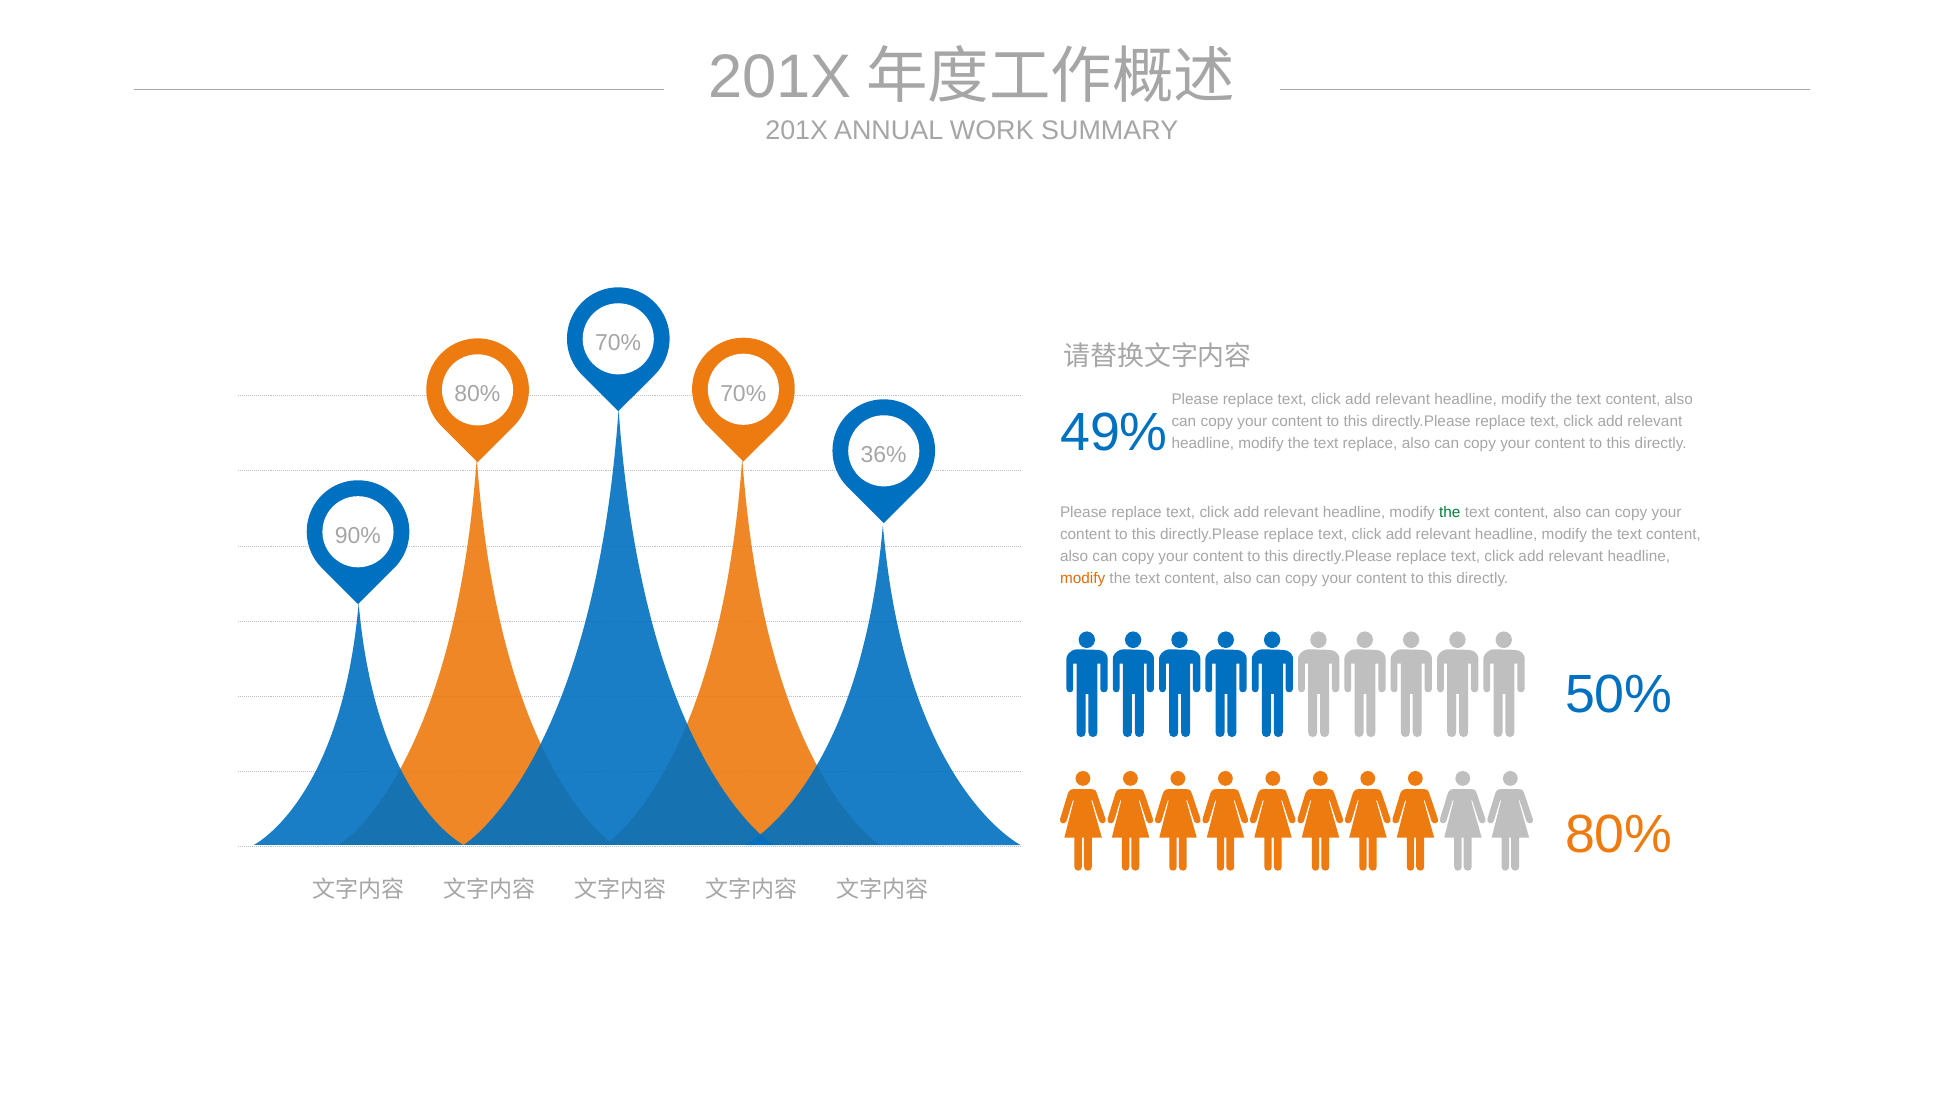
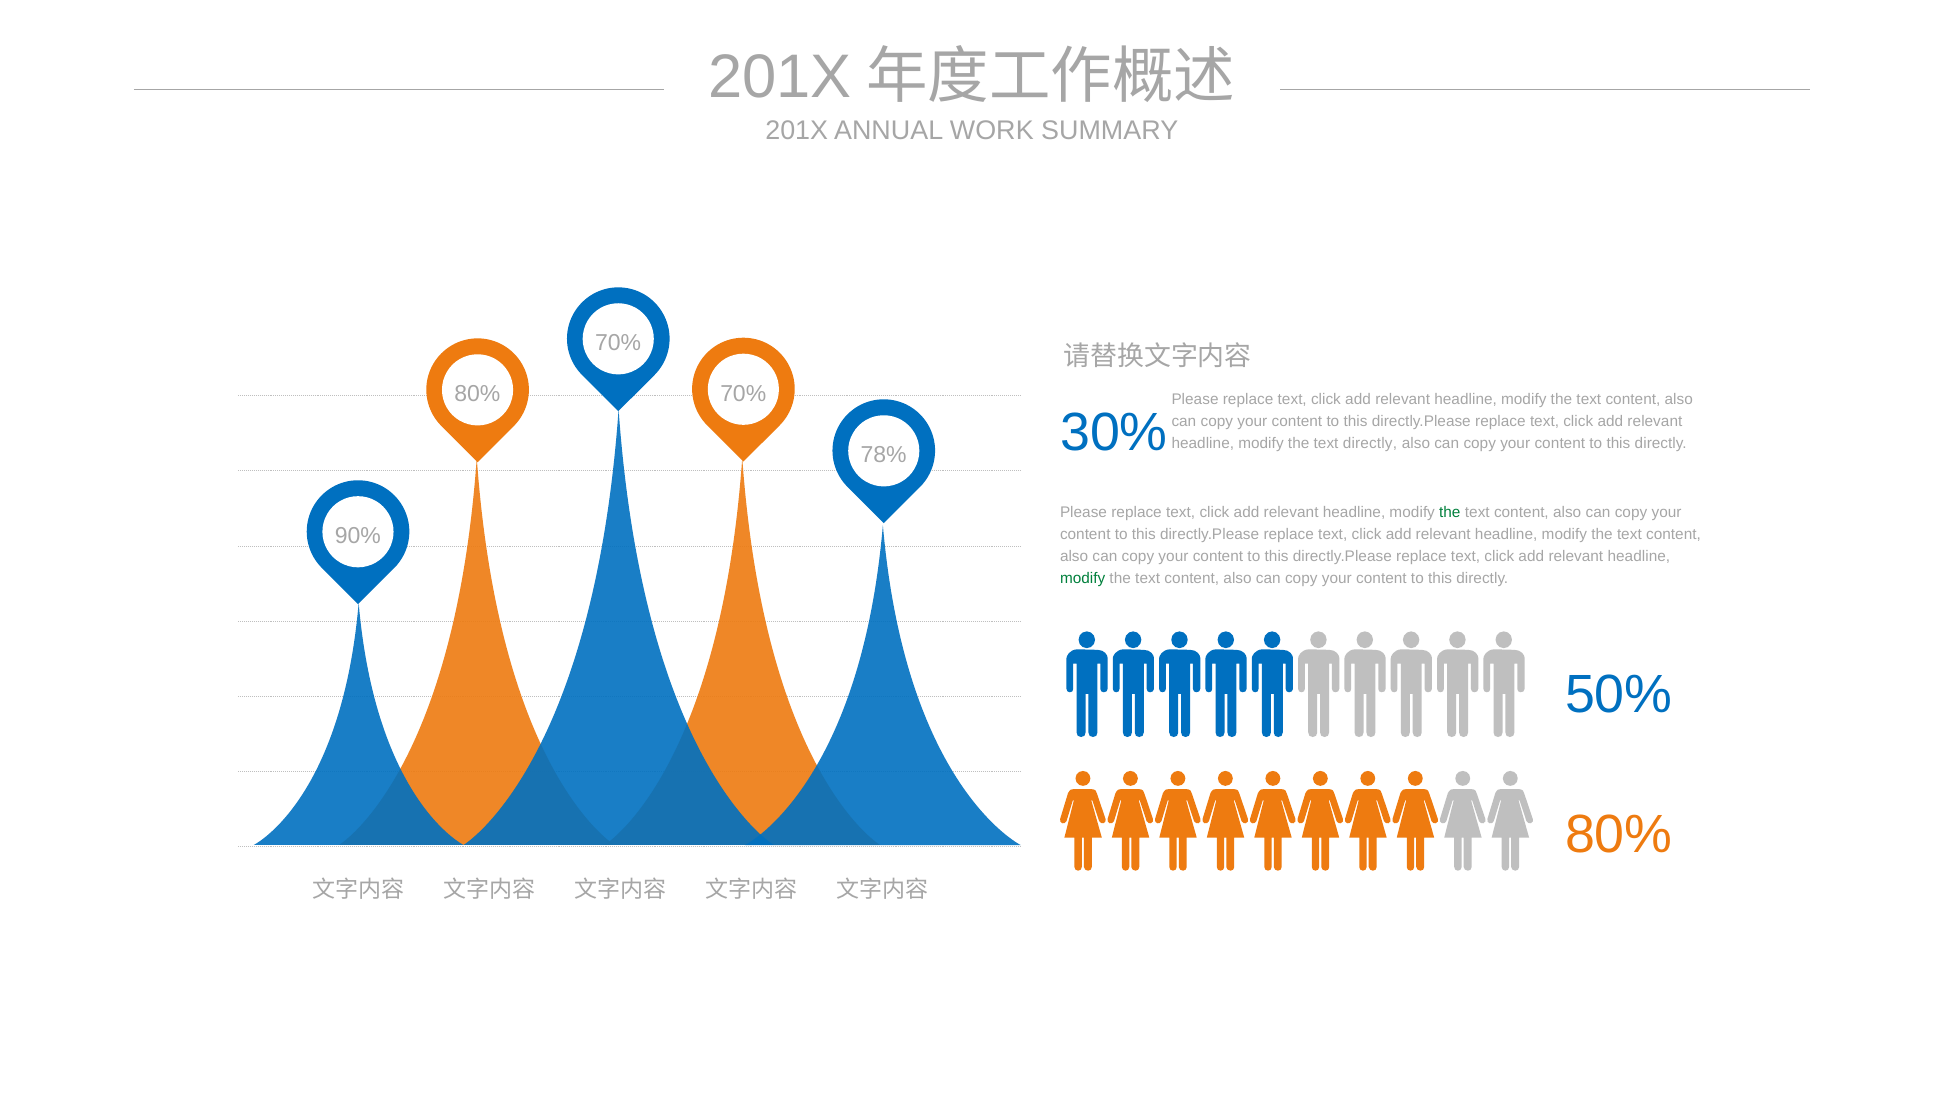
49%: 49% -> 30% (1114, 433)
text replace: replace -> directly (1370, 443)
36%: 36% -> 78% (884, 455)
modify colour: orange -> green (1083, 578)
